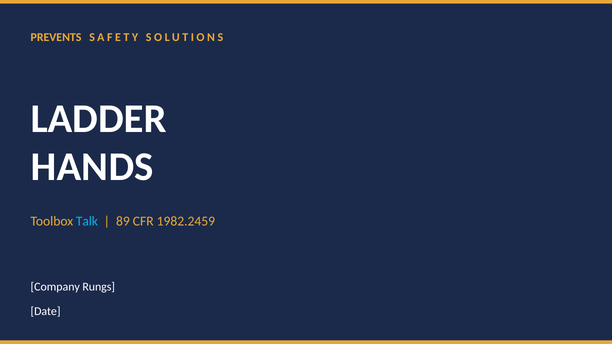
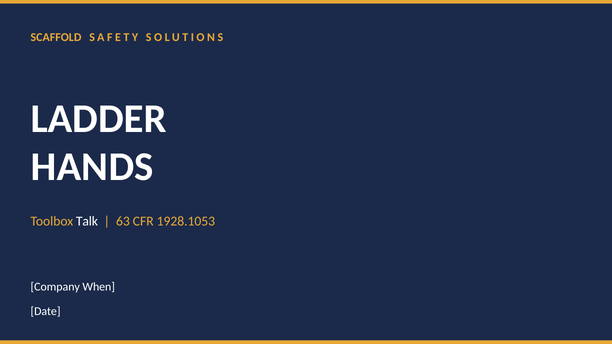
PREVENTS: PREVENTS -> SCAFFOLD (56, 38)
Talk colour: light blue -> white (87, 221)
89: 89 -> 63 (123, 221)
1982.2459: 1982.2459 -> 1928.1053 (186, 221)
Rungs: Rungs -> When (99, 287)
